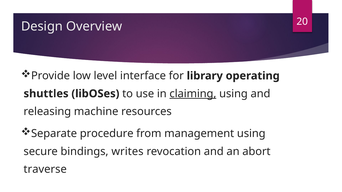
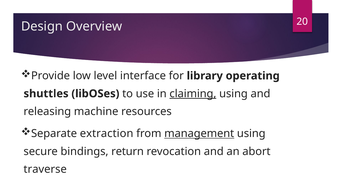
procedure: procedure -> extraction (107, 134)
management underline: none -> present (199, 134)
writes: writes -> return (128, 152)
